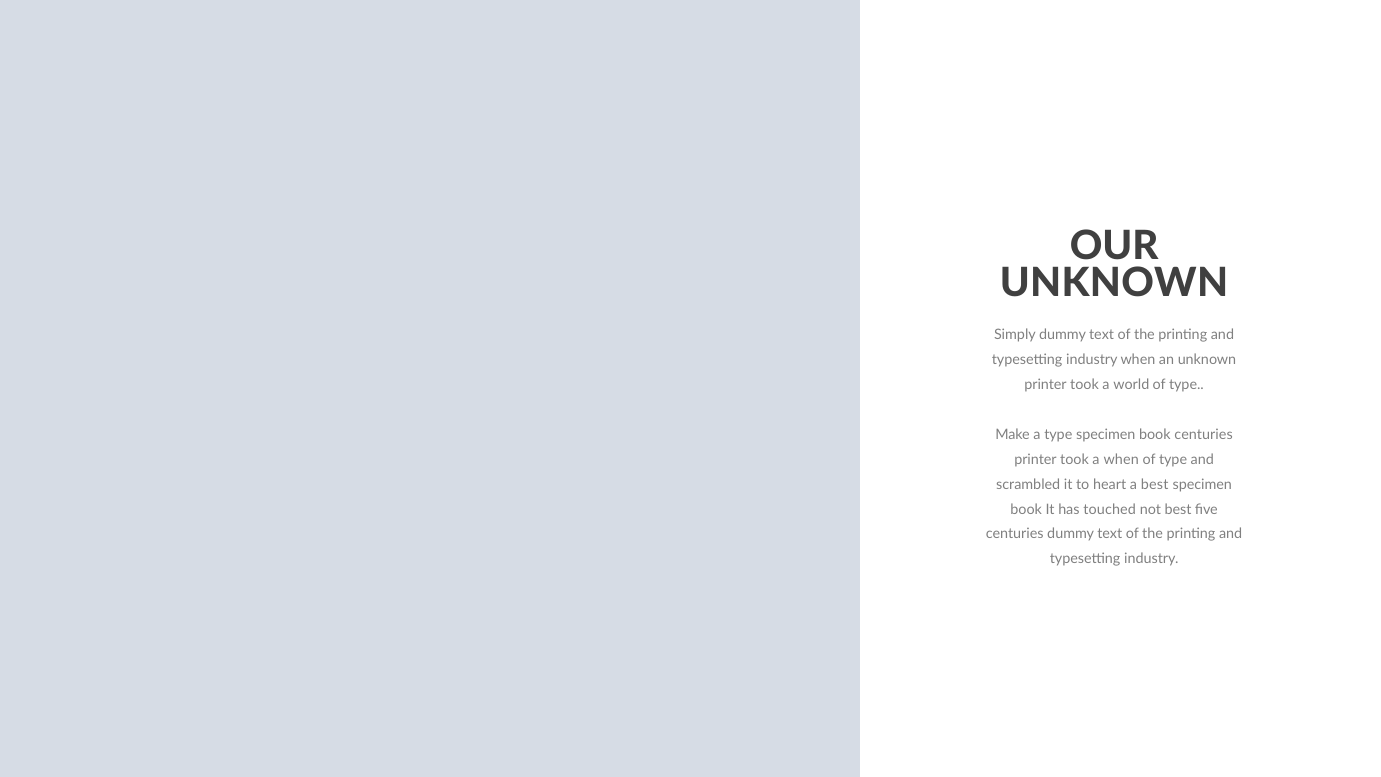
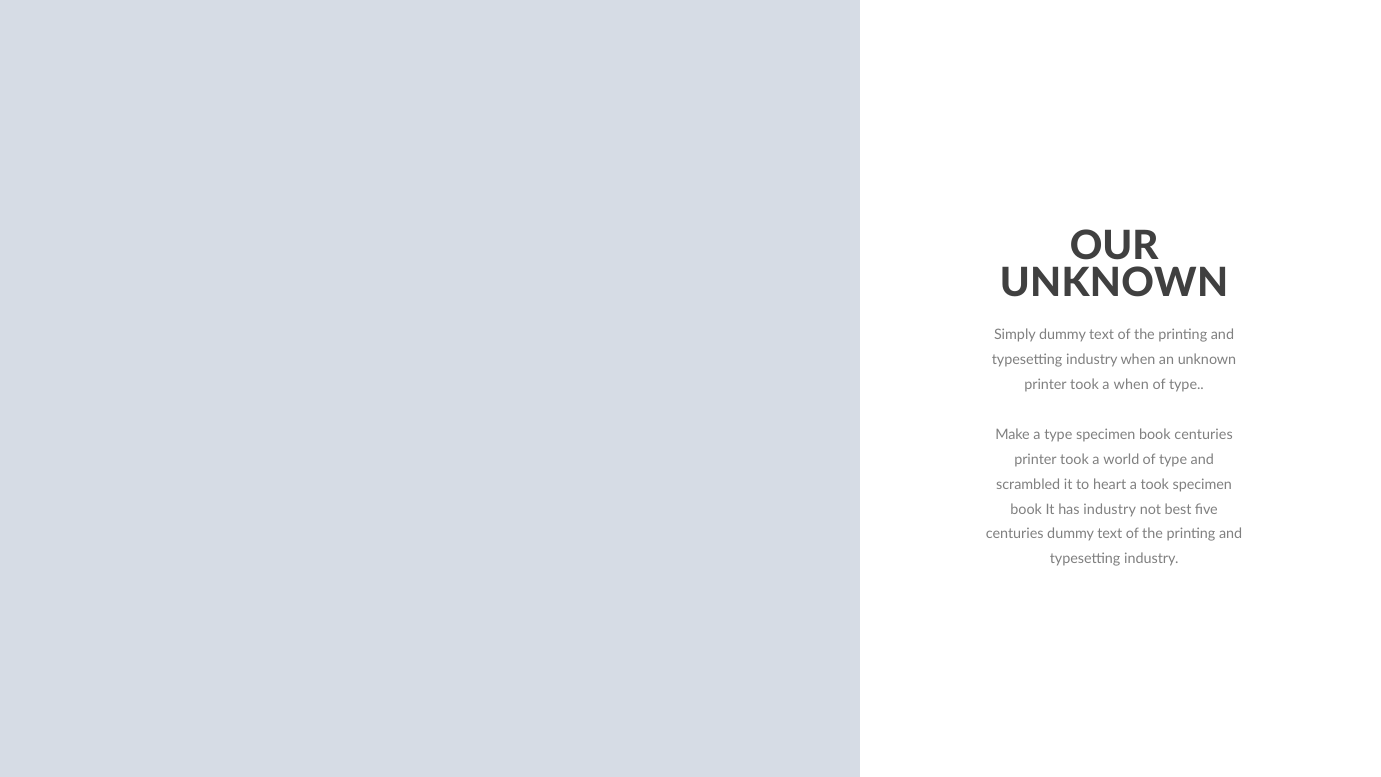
a world: world -> when (1131, 385)
a when: when -> world (1121, 459)
a best: best -> took (1155, 484)
has touched: touched -> industry (1110, 509)
